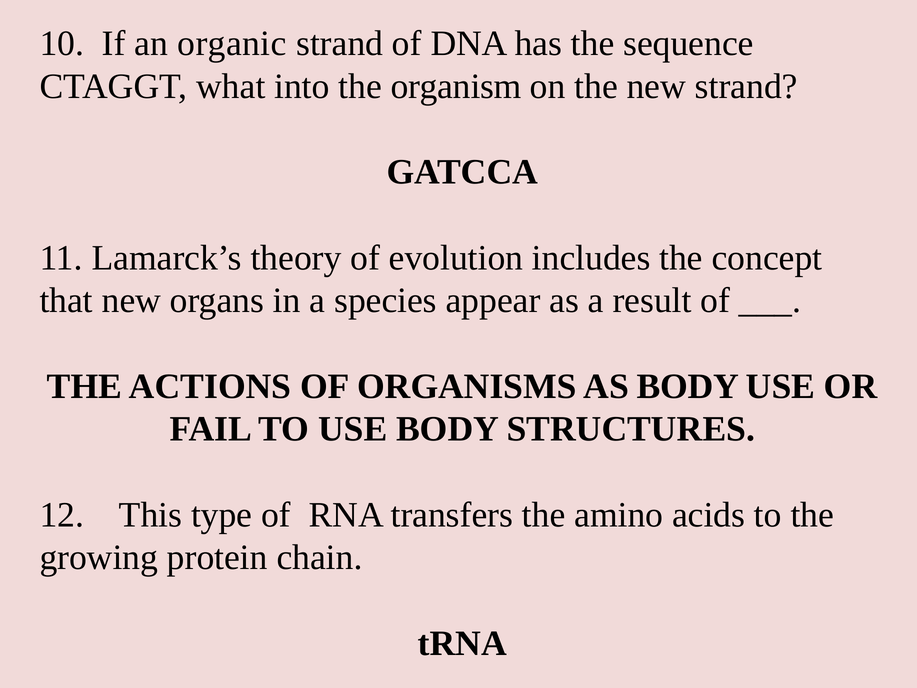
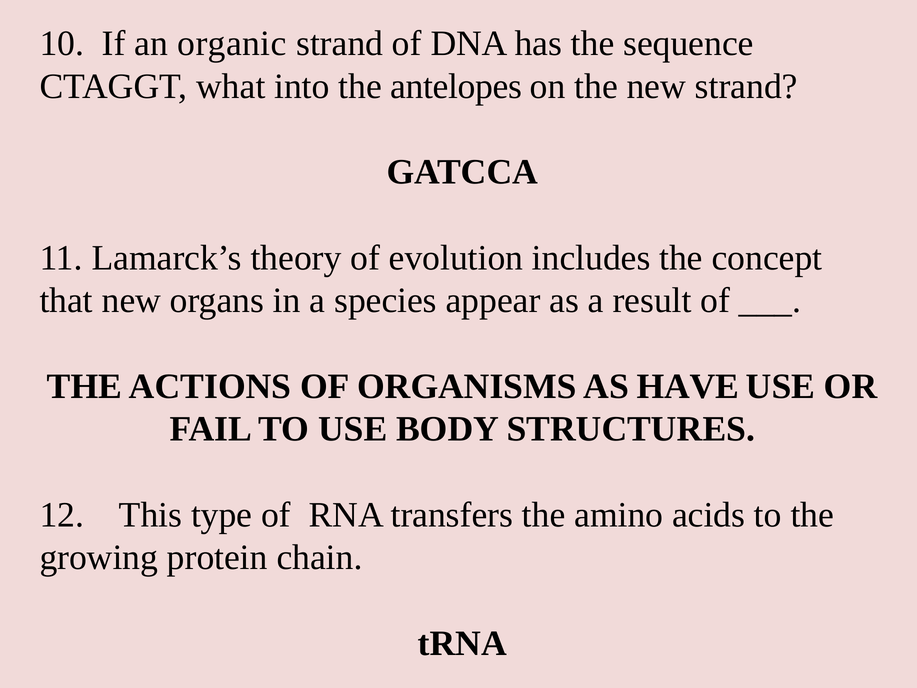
organism: organism -> antelopes (456, 86)
AS BODY: BODY -> HAVE (688, 386)
